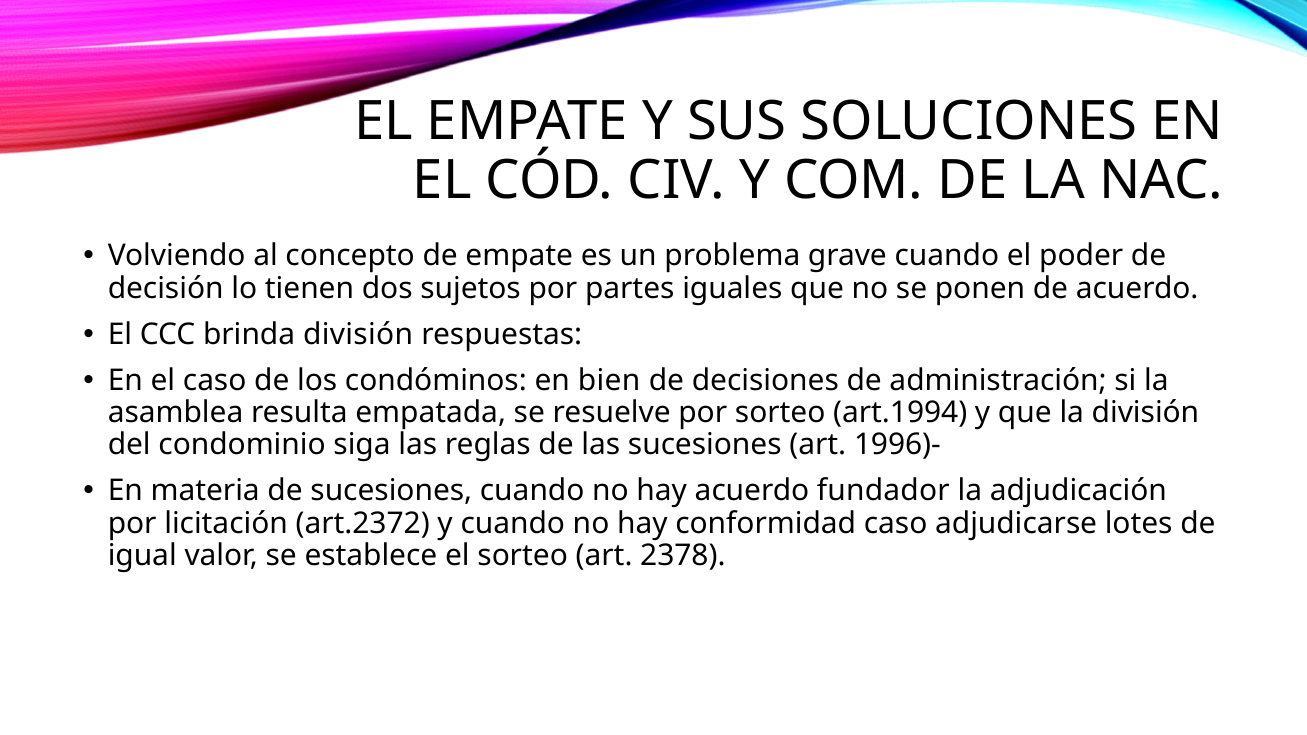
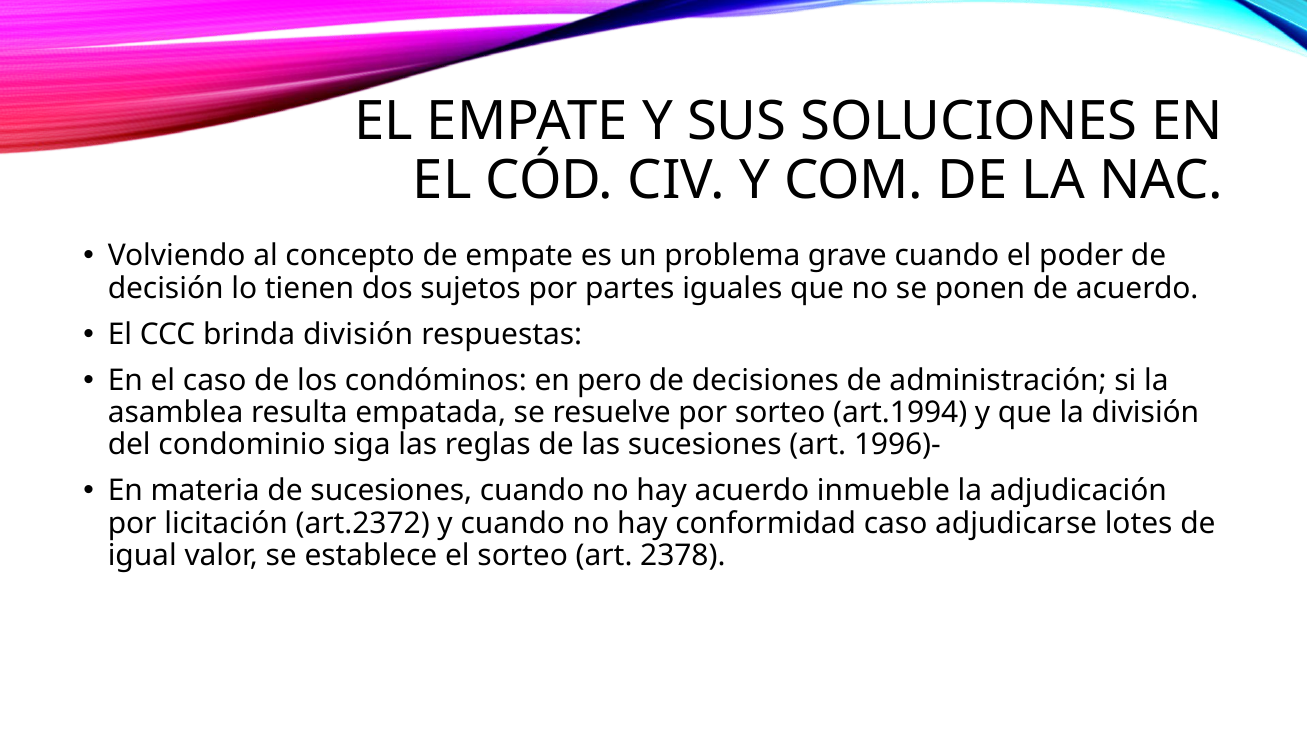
bien: bien -> pero (609, 380)
fundador: fundador -> inmueble (883, 491)
